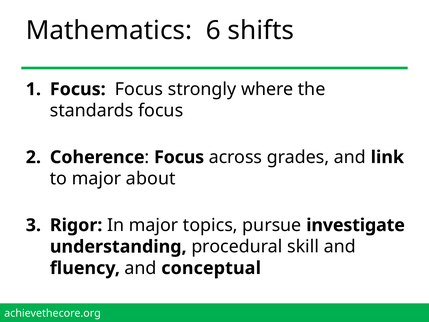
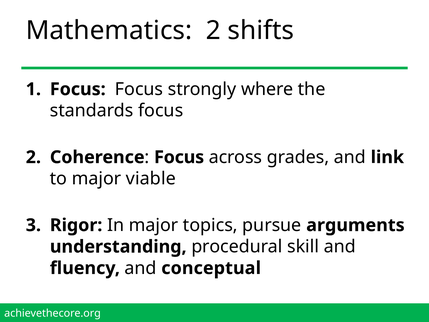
Mathematics 6: 6 -> 2 (213, 30)
about: about -> viable (151, 179)
investigate: investigate -> arguments (355, 225)
